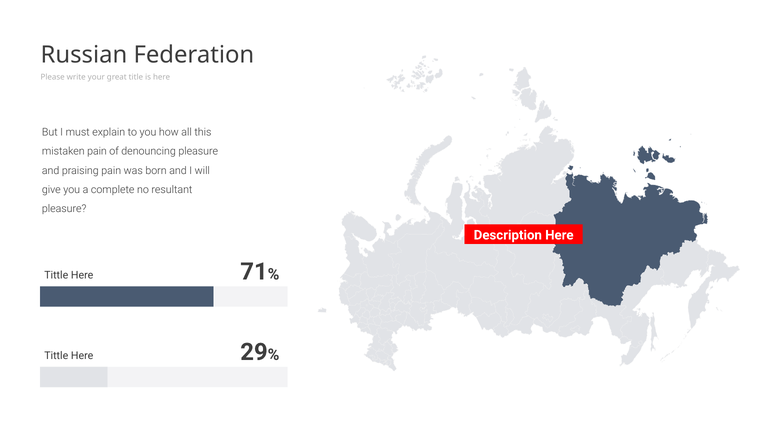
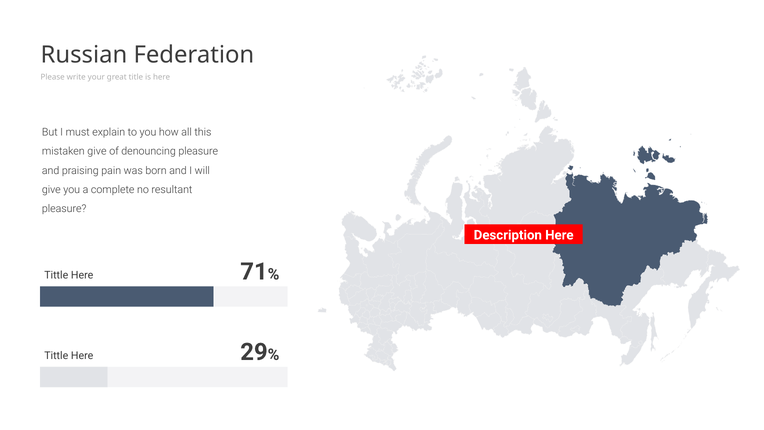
mistaken pain: pain -> give (97, 151)
